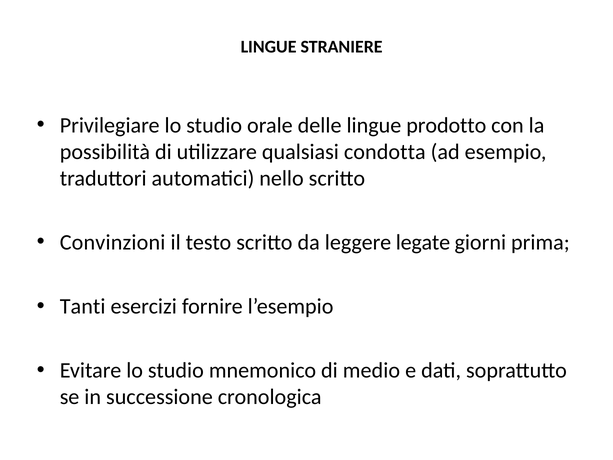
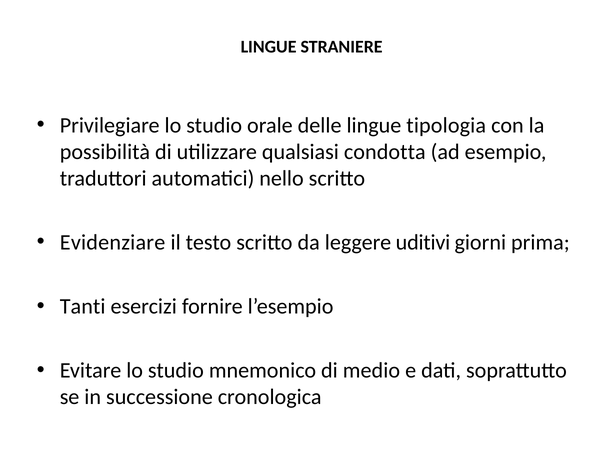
prodotto: prodotto -> tipologia (446, 125)
Convinzioni: Convinzioni -> Evidenziare (113, 242)
legate: legate -> uditivi (423, 242)
